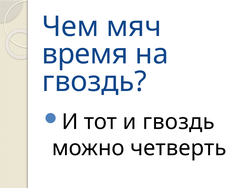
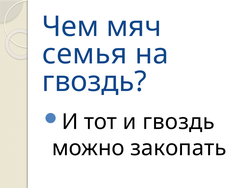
время: время -> семья (85, 54)
четверть: четверть -> закопать (178, 148)
